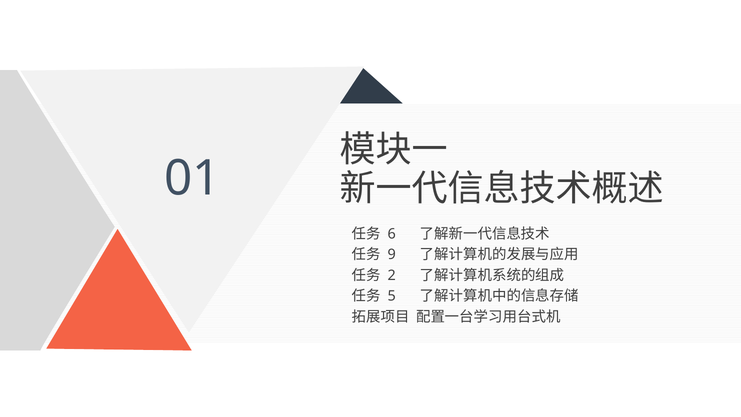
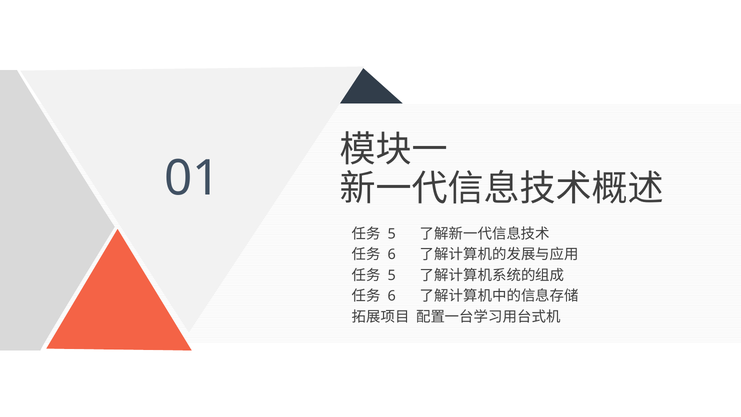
6: 6 -> 5 (392, 234)
9: 9 -> 6 (392, 255)
2: 2 -> 5 (392, 275)
5: 5 -> 6 (392, 296)
